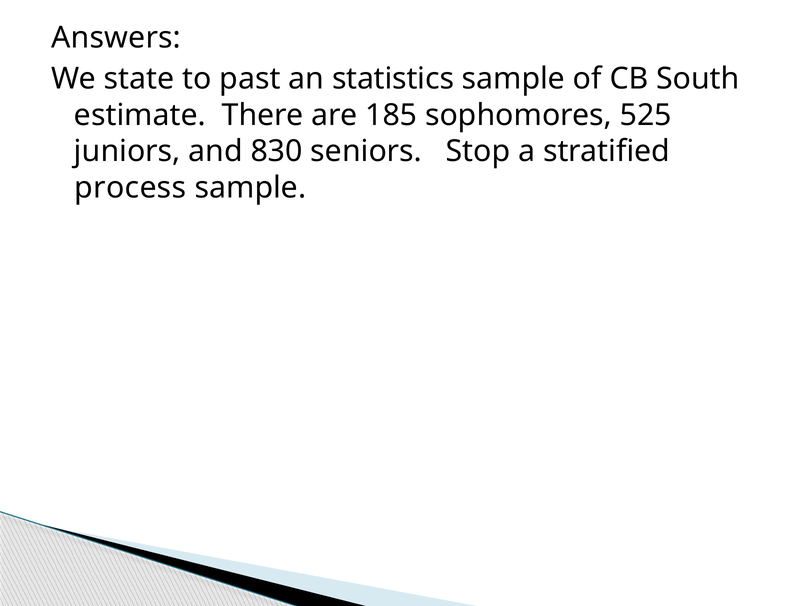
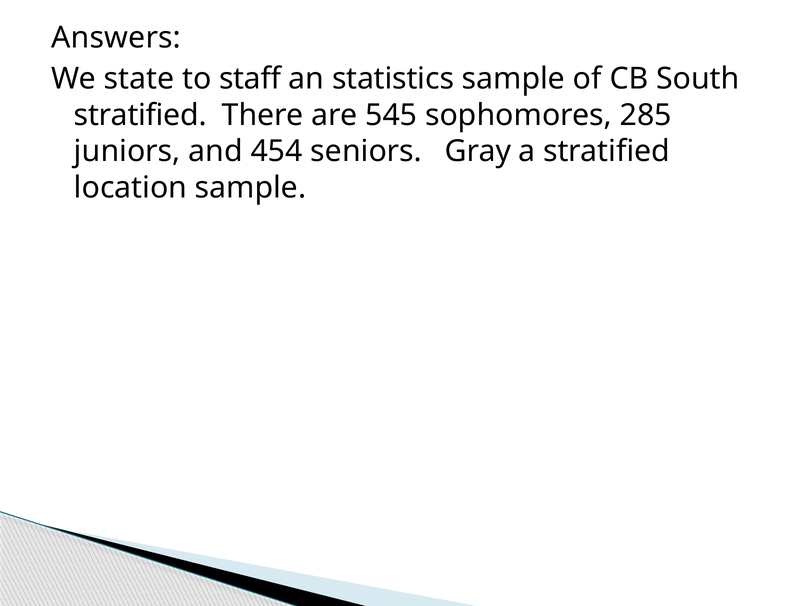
past: past -> staff (250, 79)
estimate: estimate -> stratified (140, 115)
185: 185 -> 545 (391, 115)
525: 525 -> 285 (646, 115)
830: 830 -> 454 (277, 151)
Stop: Stop -> Gray (478, 151)
process: process -> location (131, 188)
